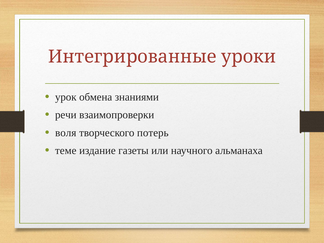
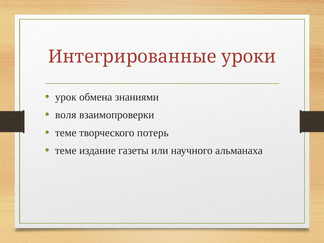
речи: речи -> воля (66, 115)
воля: воля -> теме (66, 133)
